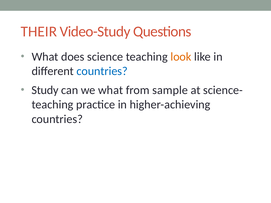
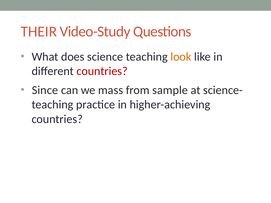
countries colour: blue -> red (102, 71)
Study: Study -> Since (45, 90)
we what: what -> mass (111, 90)
